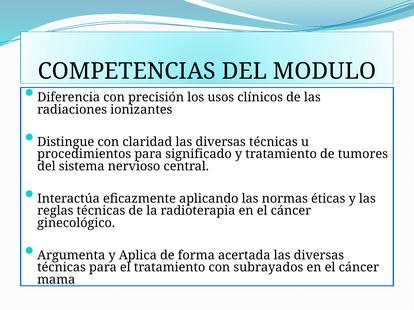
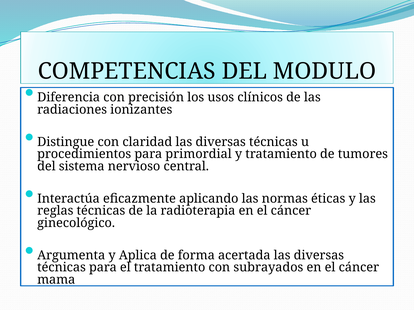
significado: significado -> primordial (199, 154)
